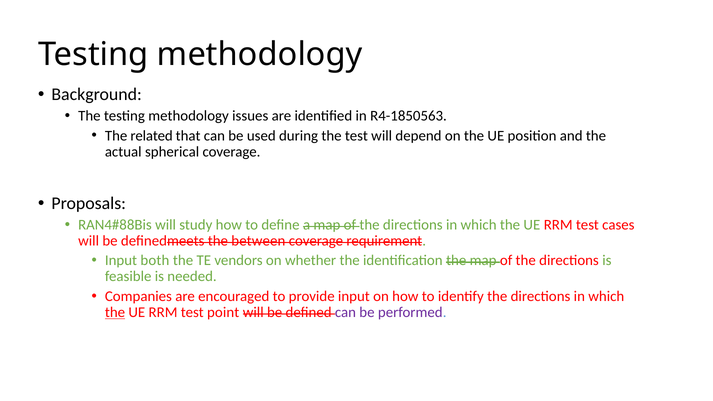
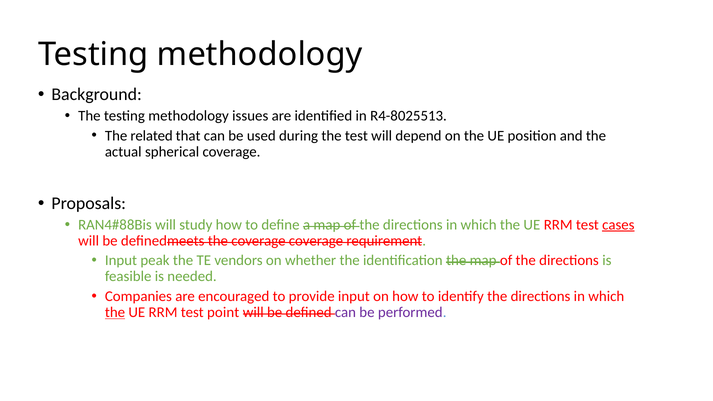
R4-1850563: R4-1850563 -> R4-8025513 (409, 116)
cases underline: none -> present (618, 225)
the between: between -> coverage (258, 241)
both: both -> peak (155, 261)
